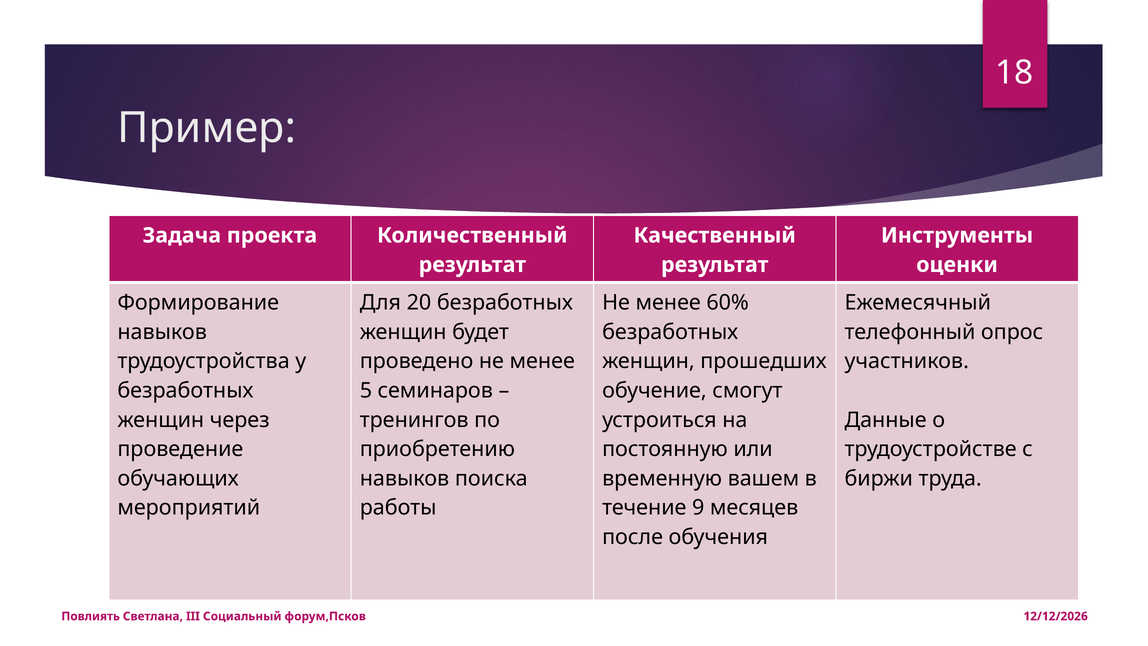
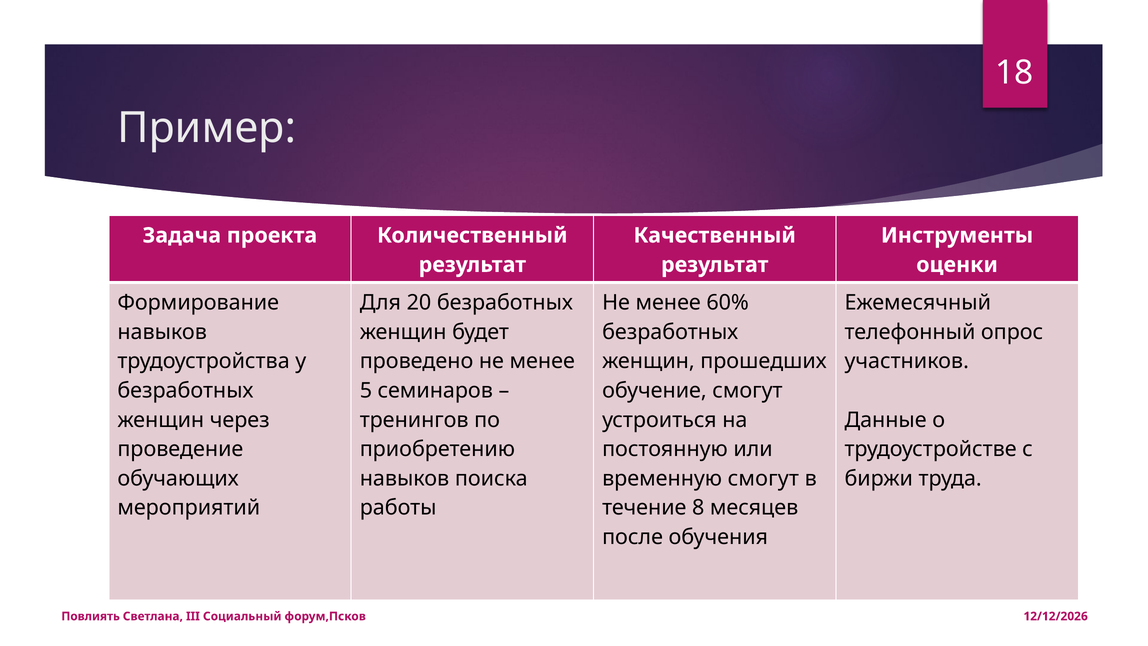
временную вашем: вашем -> смогут (763, 478)
9: 9 -> 8 (698, 508)
